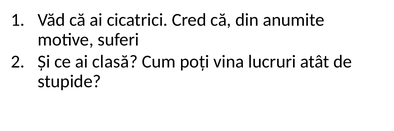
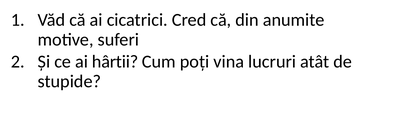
clasă: clasă -> hârtii (115, 62)
